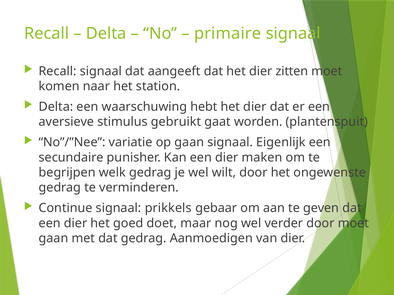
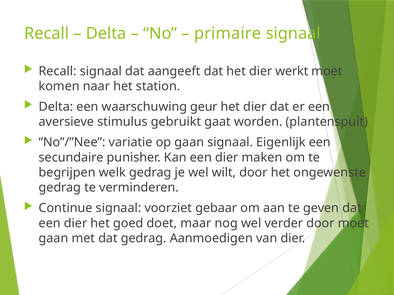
zitten: zitten -> werkt (292, 71)
hebt: hebt -> geur (204, 107)
prikkels: prikkels -> voorziet (168, 208)
